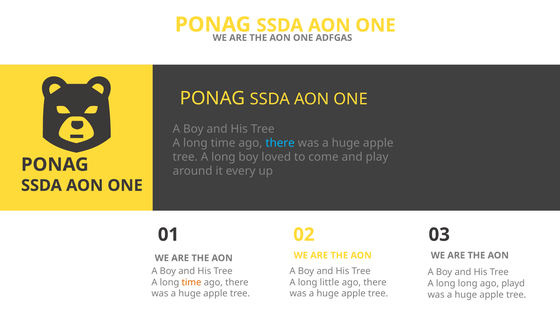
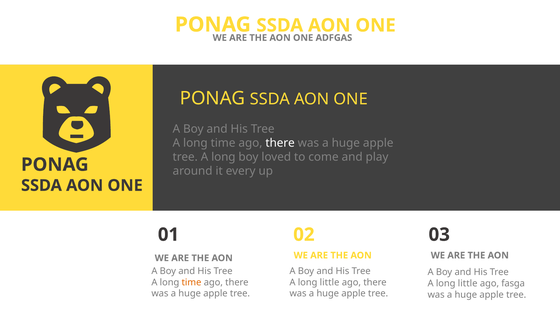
there colour: light blue -> white (280, 143)
long: long -> little (468, 283)
playd: playd -> fasga (513, 283)
